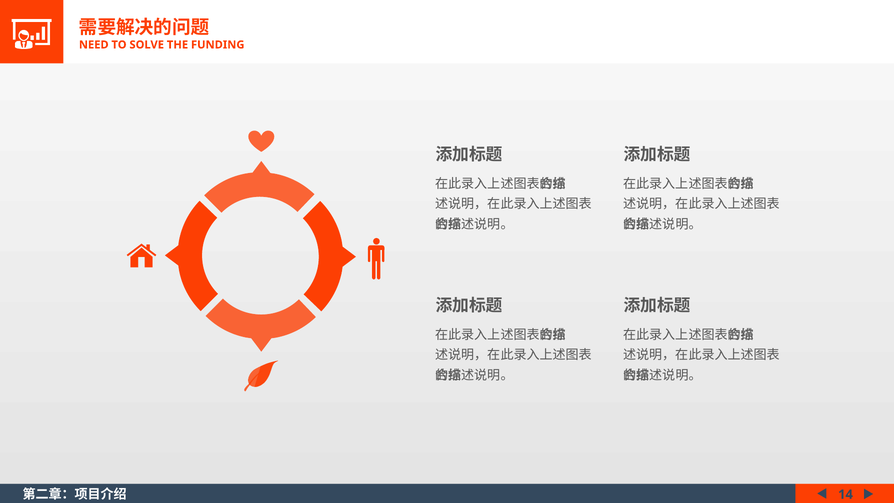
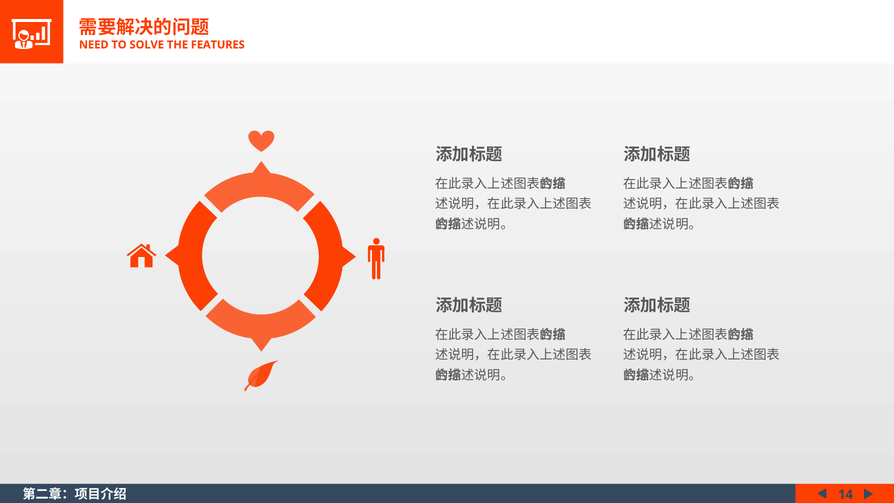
FUNDING: FUNDING -> FEATURES (218, 45)
